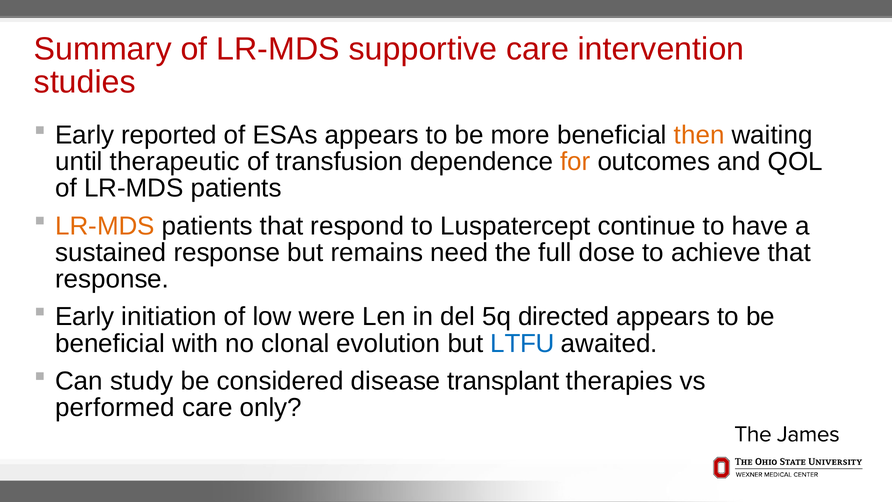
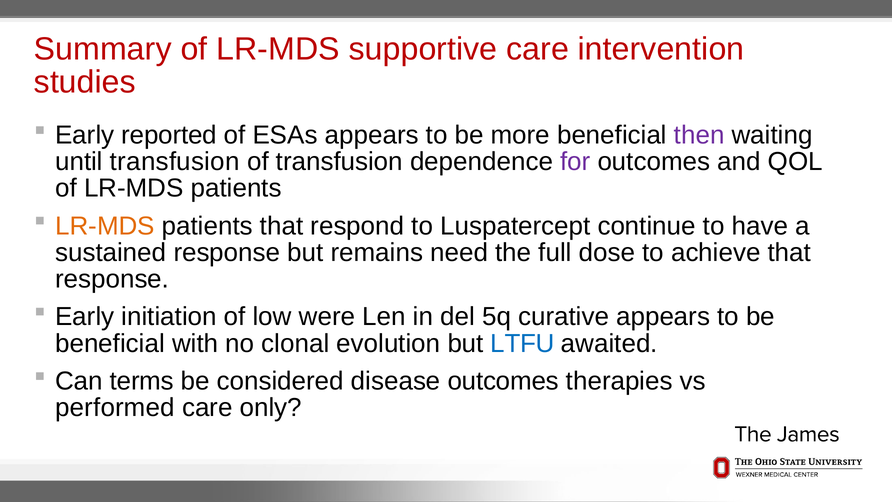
then colour: orange -> purple (699, 135)
until therapeutic: therapeutic -> transfusion (175, 162)
for colour: orange -> purple (575, 162)
directed: directed -> curative (564, 317)
study: study -> terms (142, 381)
disease transplant: transplant -> outcomes (503, 381)
